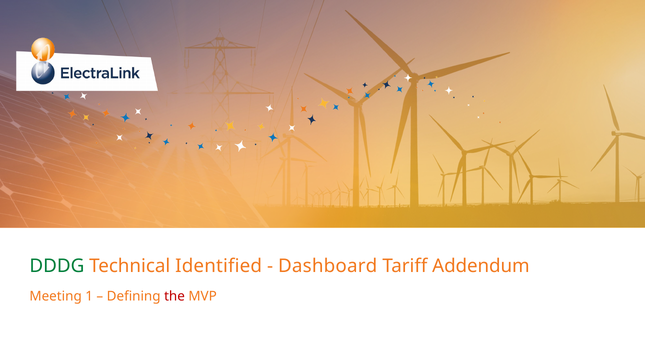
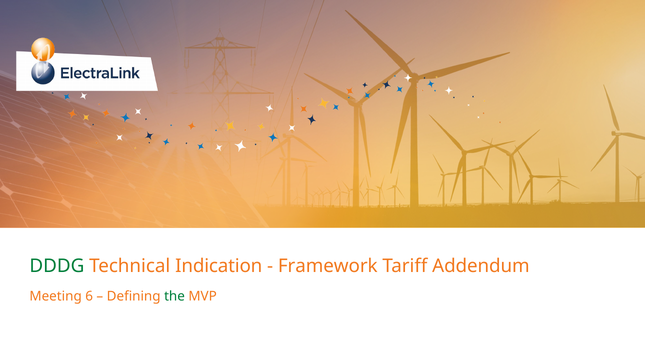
Identified: Identified -> Indication (219, 266)
Dashboard: Dashboard -> Framework (328, 266)
1: 1 -> 6 (89, 296)
the colour: red -> green (175, 296)
